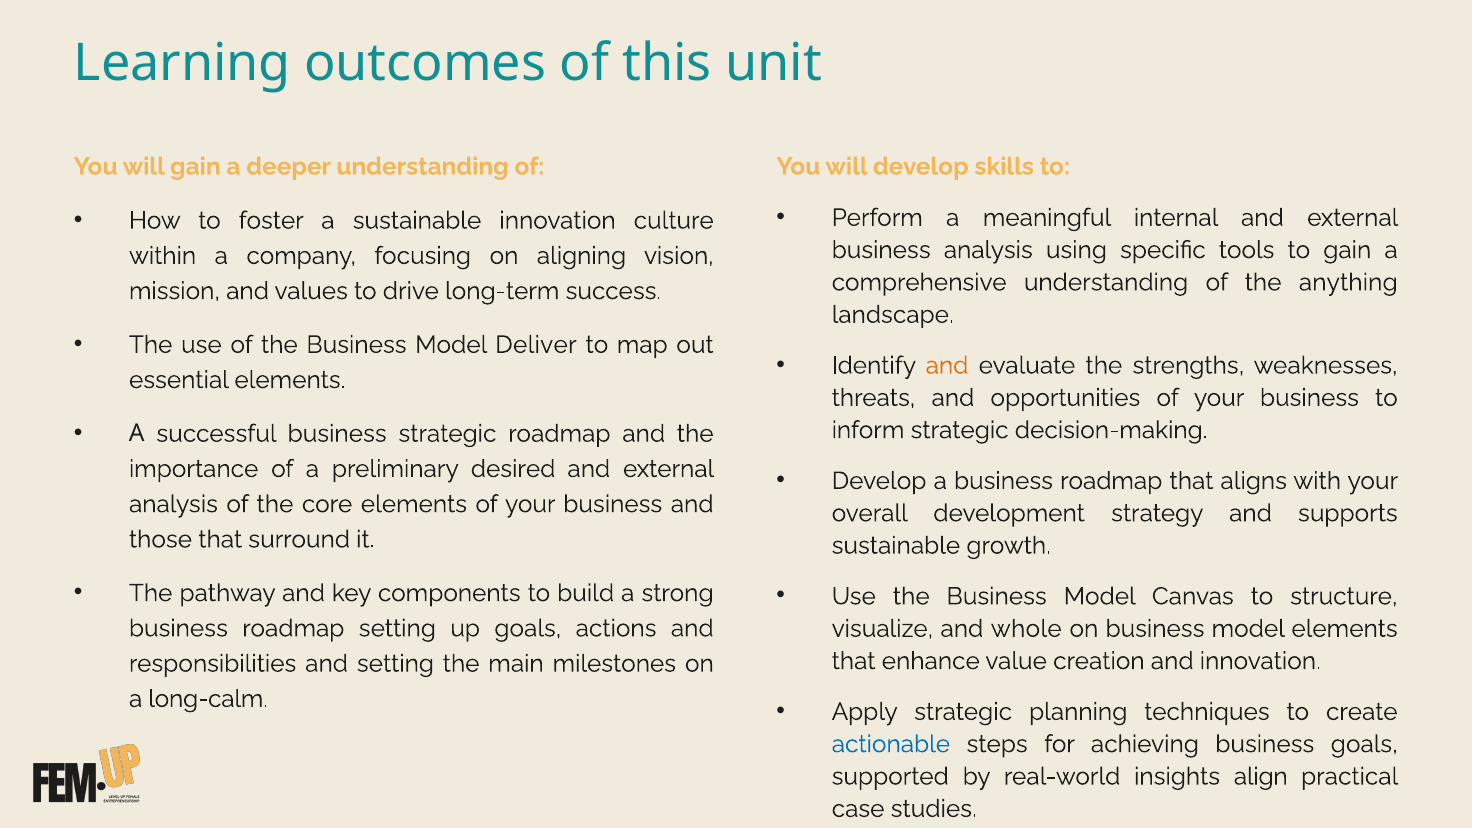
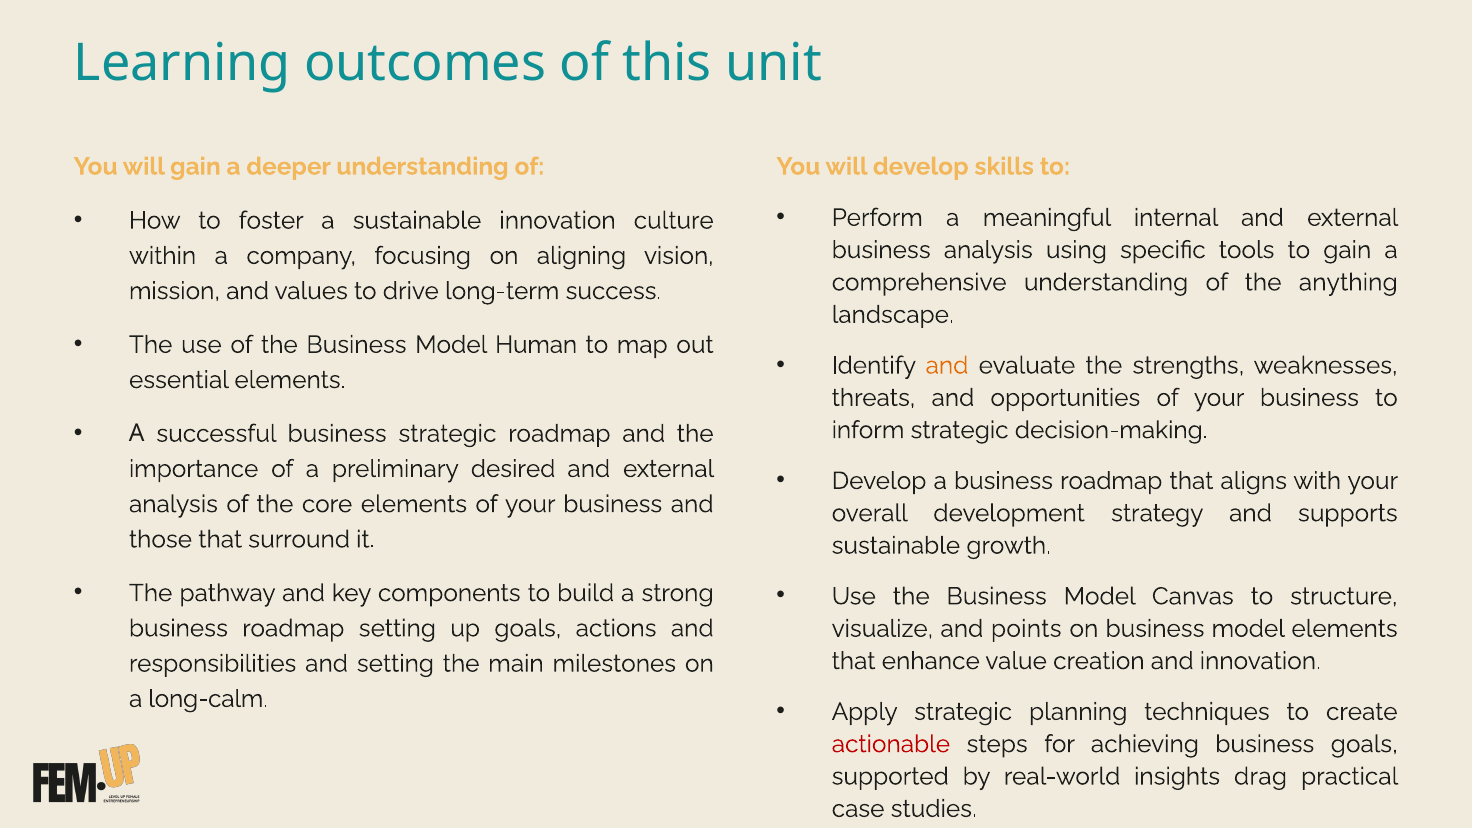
Deliver: Deliver -> Human (536, 345)
whole: whole -> points (1026, 629)
actionable colour: blue -> red (891, 744)
align: align -> drag (1260, 776)
